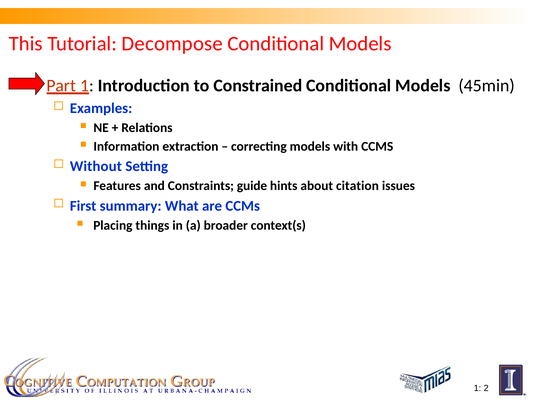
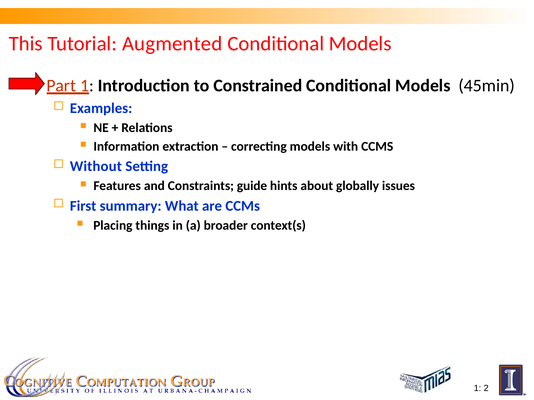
Decompose: Decompose -> Augmented (172, 44)
citation: citation -> globally (358, 186)
